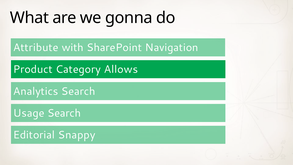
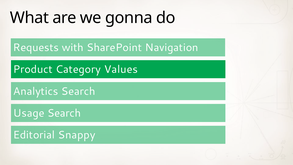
Attribute: Attribute -> Requests (36, 47)
Allows: Allows -> Values (121, 69)
